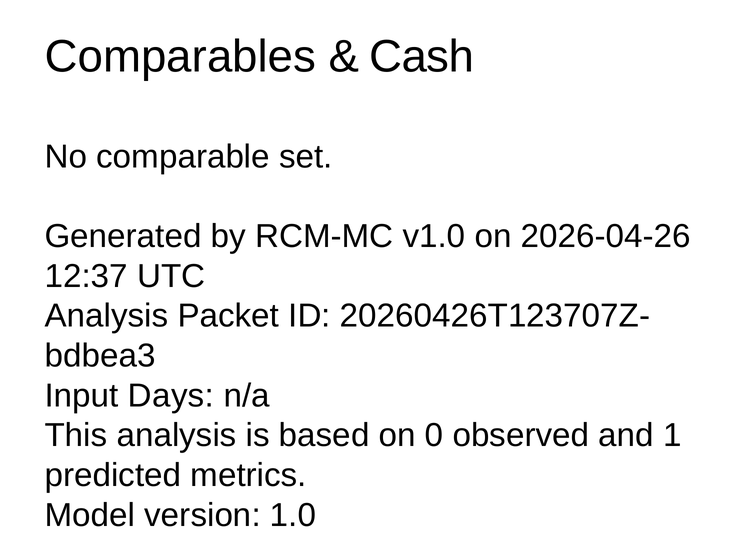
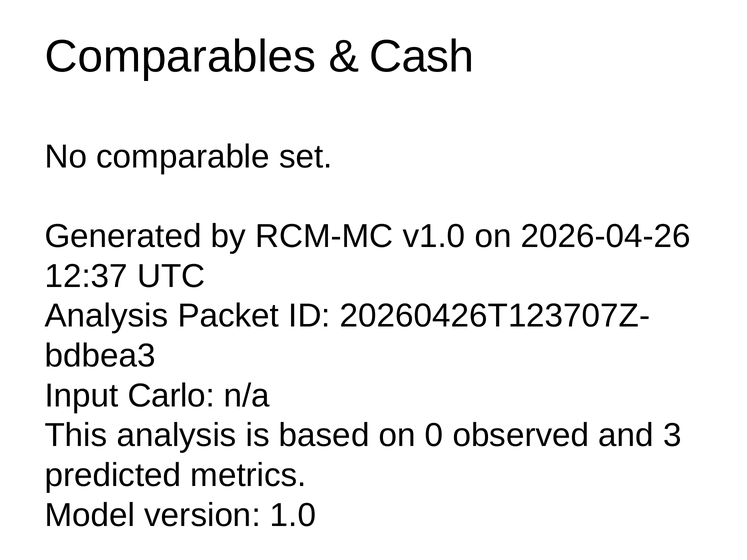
Days: Days -> Carlo (171, 396)
1: 1 -> 3 (672, 436)
